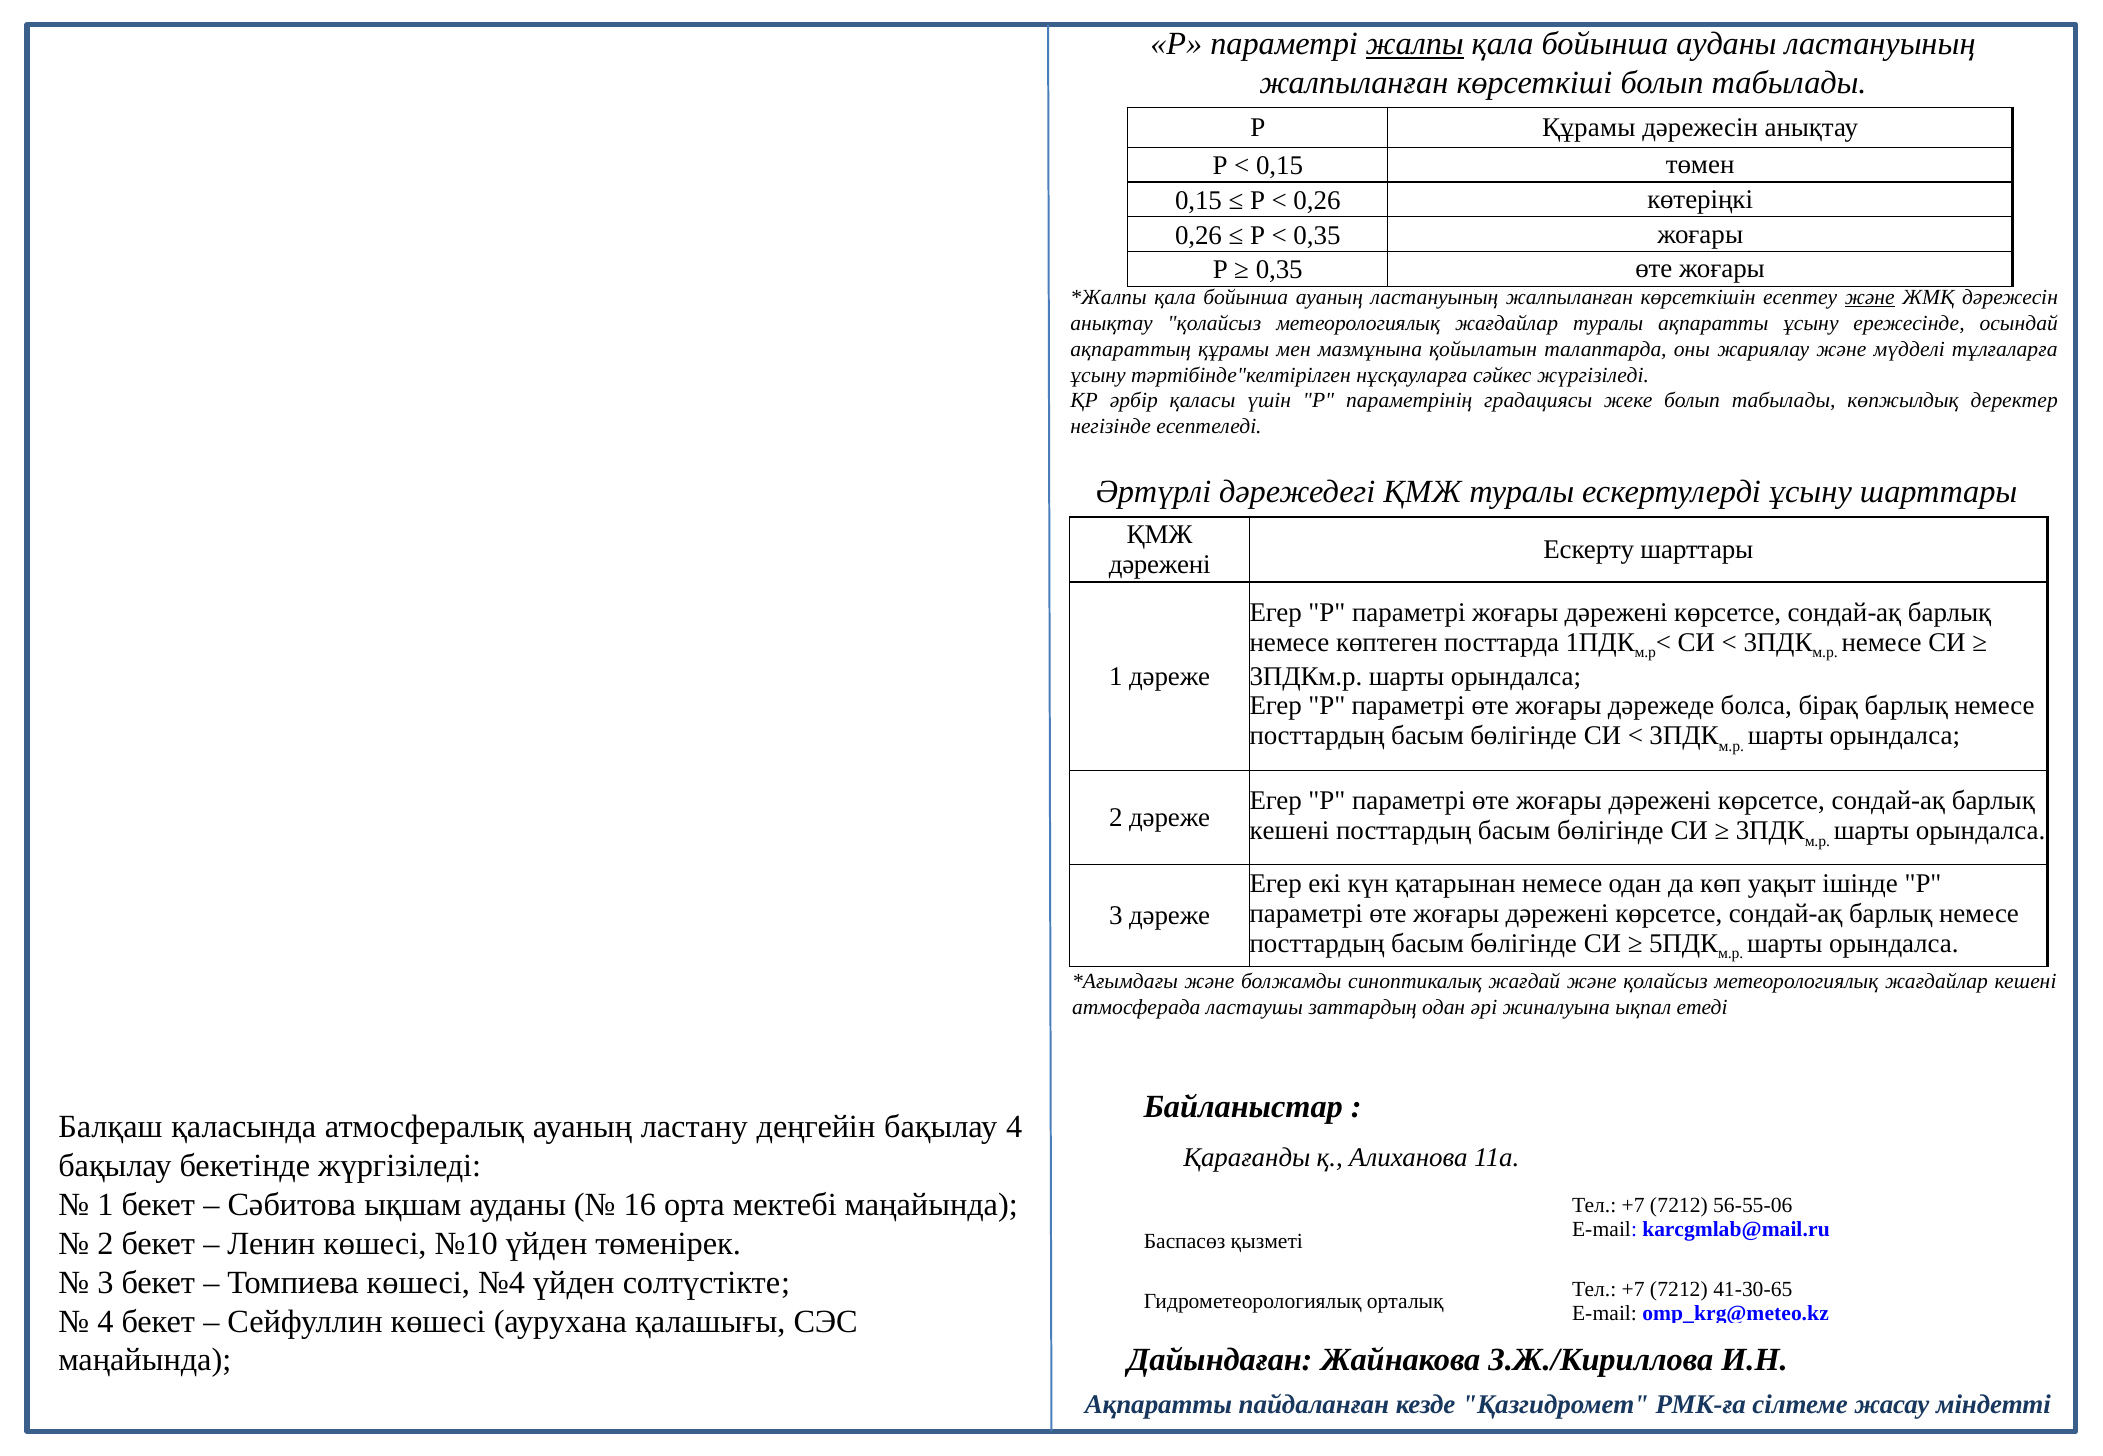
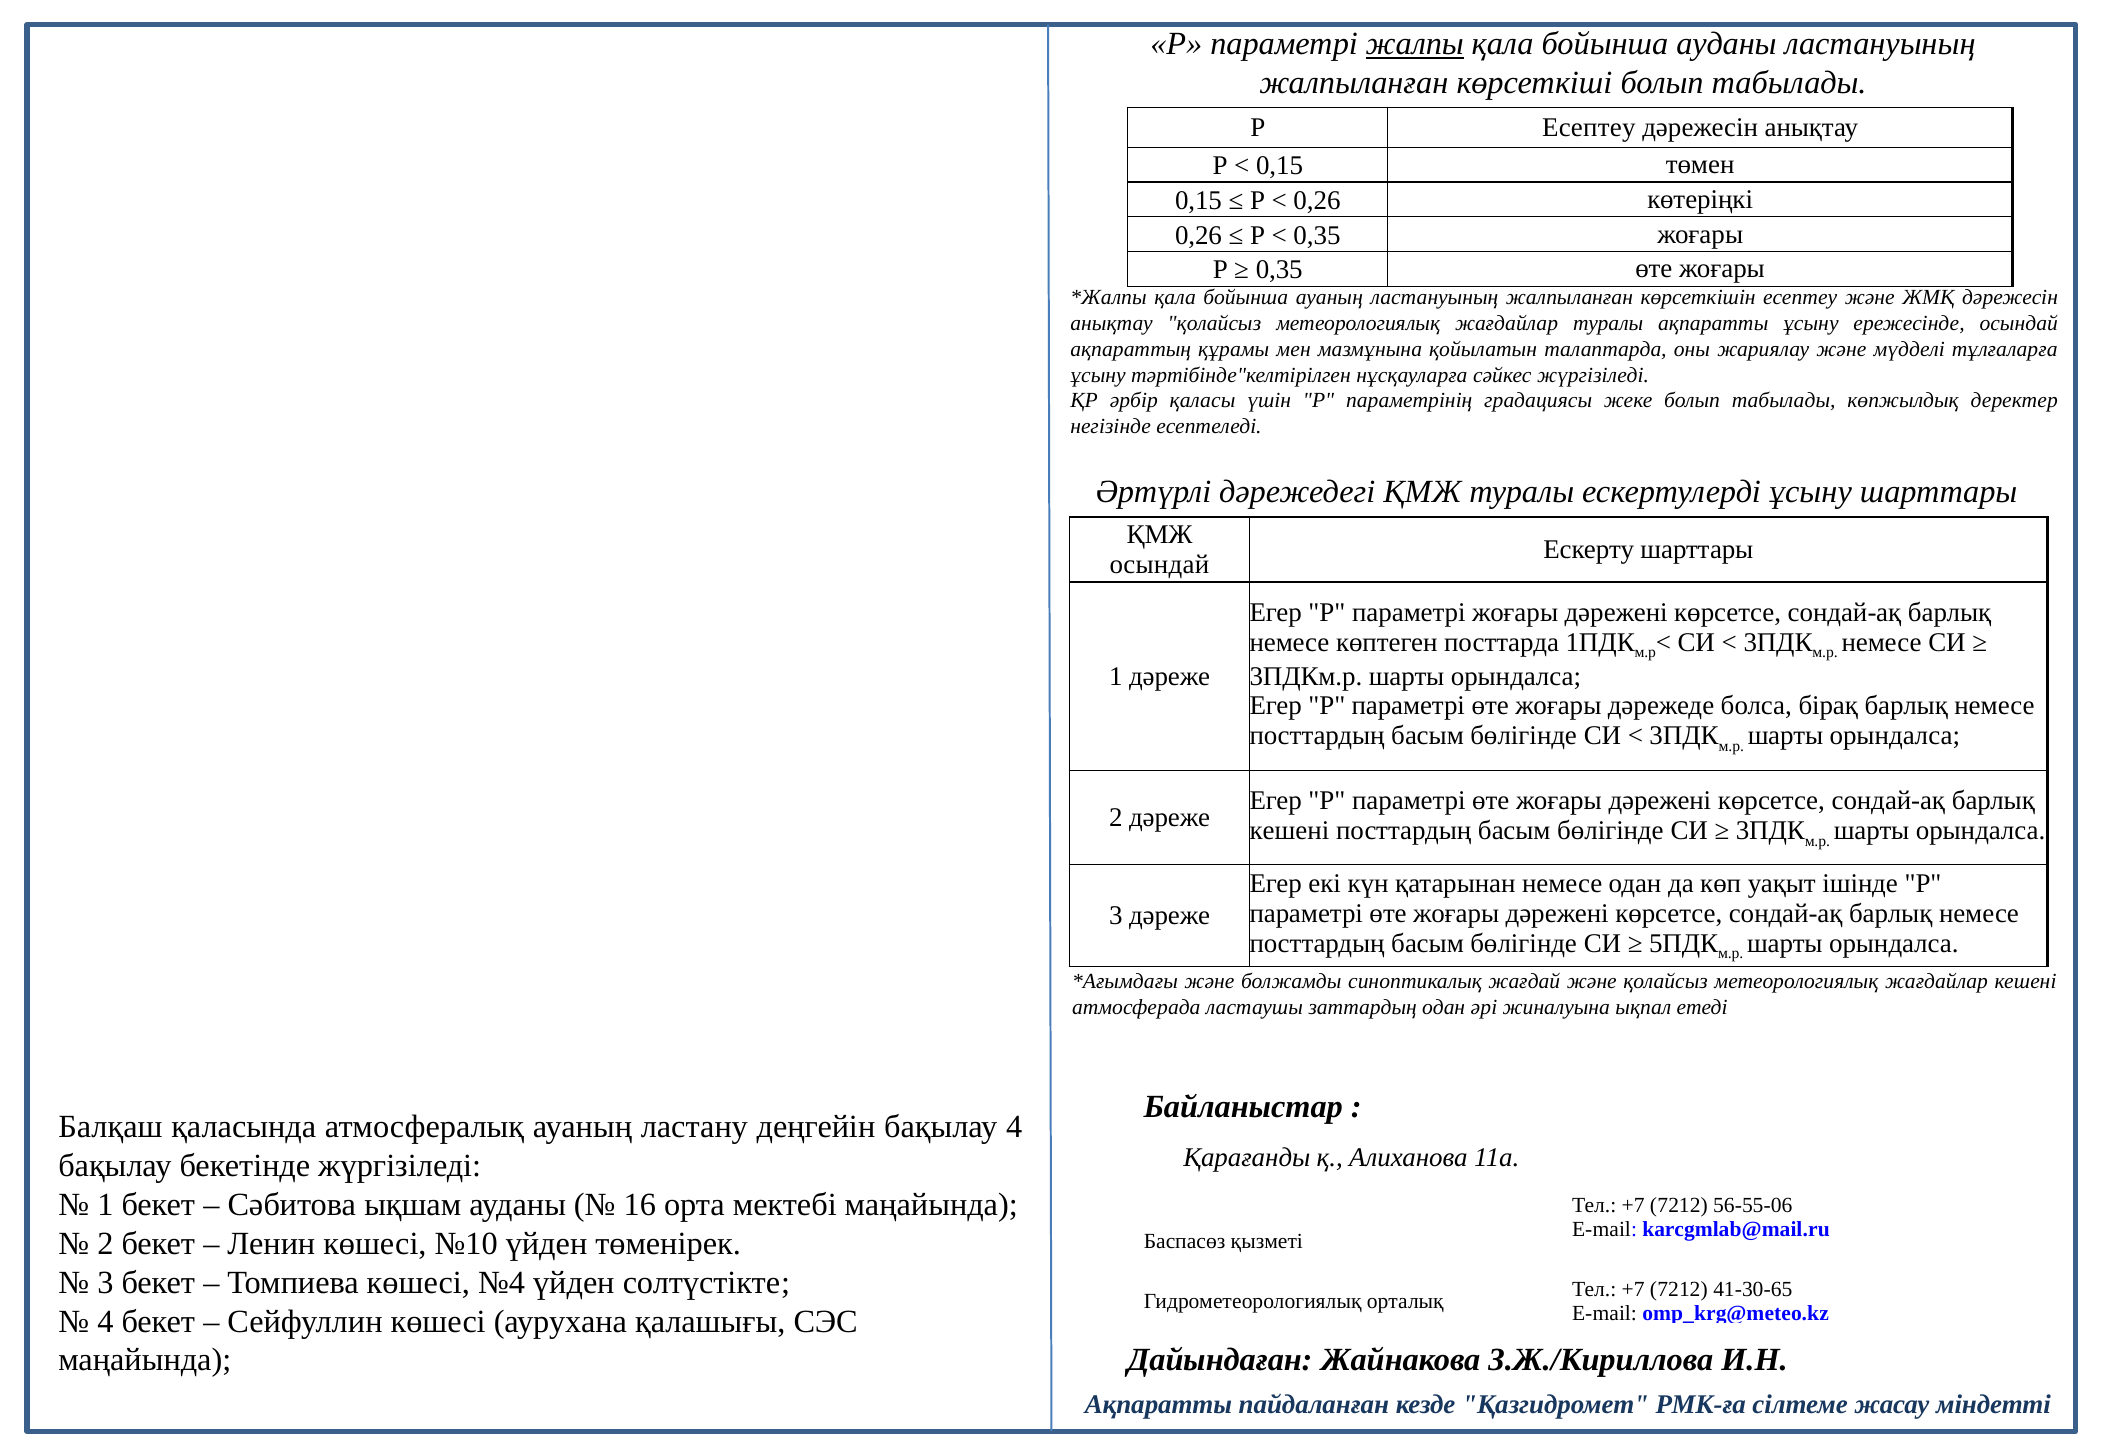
Р Құрамы: Құрамы -> Есептеу (1589, 127)
және underline: present -> none (1870, 297)
дәрежені: дәрежені -> осындай (1159, 564)
